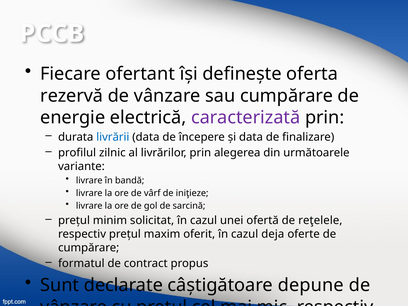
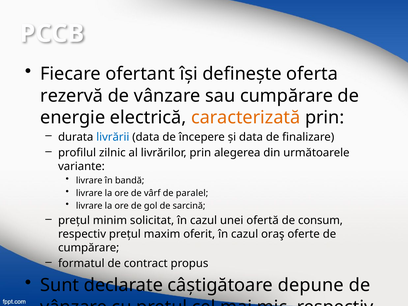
caracterizată colour: purple -> orange (246, 118)
iniţieze: iniţieze -> paralel (192, 193)
reţelele: reţelele -> consum (320, 220)
deja: deja -> oraş (273, 234)
